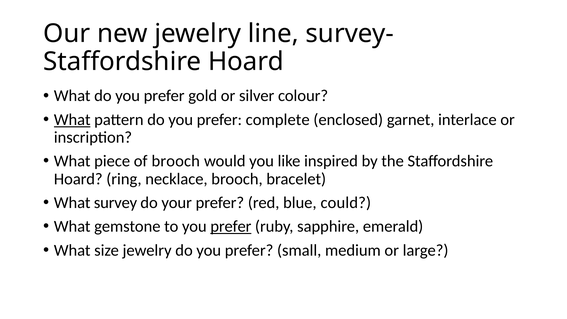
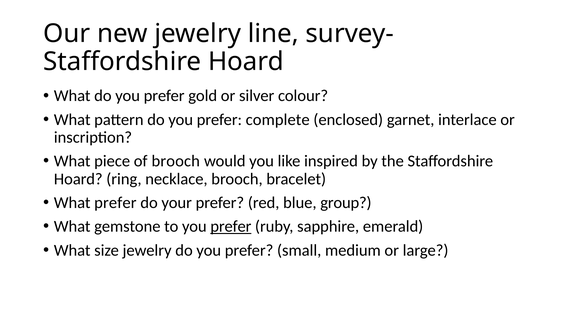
What underline: present -> none (72, 120)
What survey: survey -> prefer (115, 203)
could: could -> group (346, 203)
